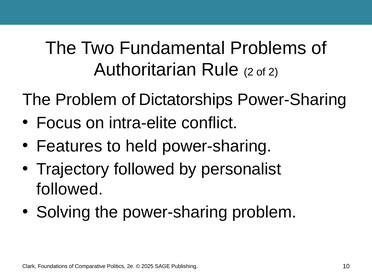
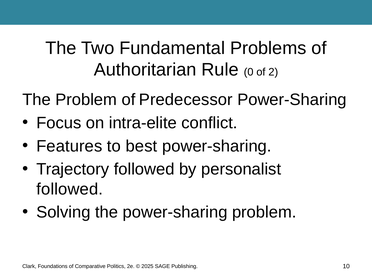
Rule 2: 2 -> 0 (249, 72)
Dictatorships: Dictatorships -> Predecessor (186, 100)
held: held -> best (141, 146)
